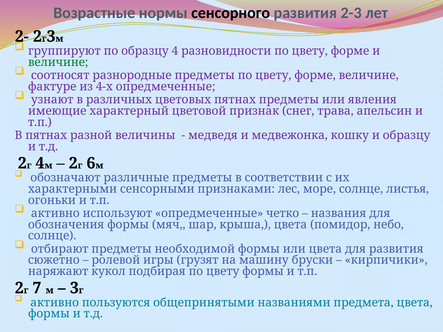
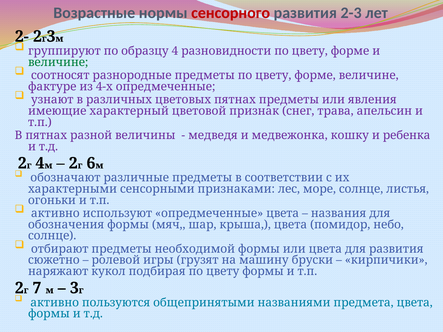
сенсорного colour: black -> red (231, 13)
и образцу: образцу -> ребенка (407, 135)
опредмеченные четко: четко -> цвета (283, 214)
